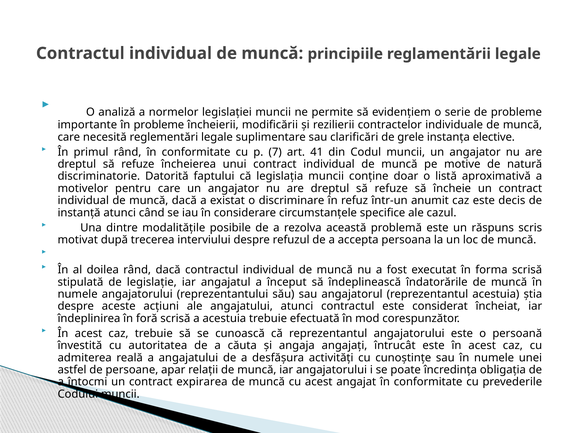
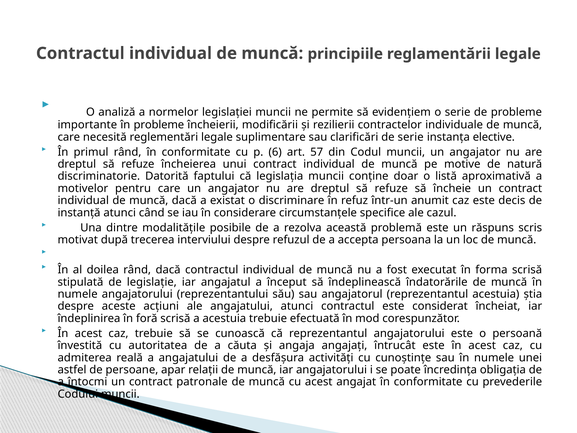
de grele: grele -> serie (411, 137)
7: 7 -> 6 (275, 152)
41: 41 -> 57 (317, 152)
expirarea: expirarea -> patronale (202, 382)
